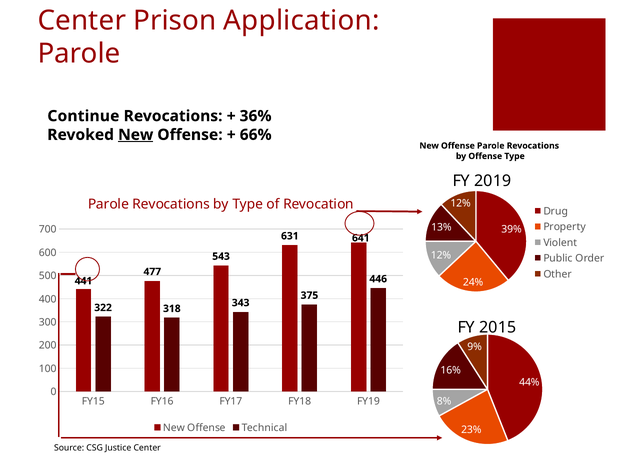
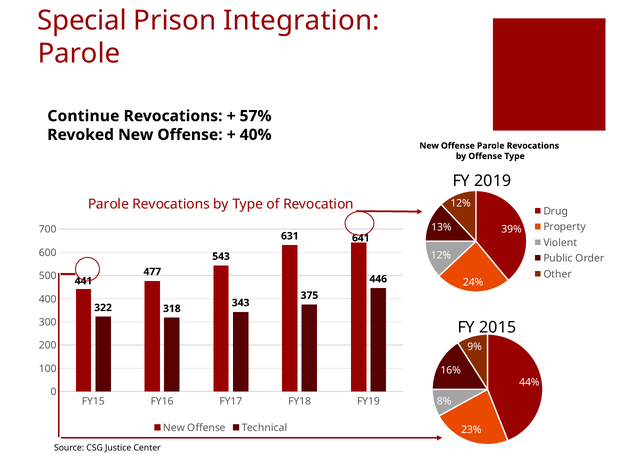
Center: Center -> Special (82, 20)
Application: Application -> Integration (302, 20)
36%: 36% -> 57% (256, 116)
New underline: present -> none (136, 135)
66%: 66% -> 40% (256, 135)
